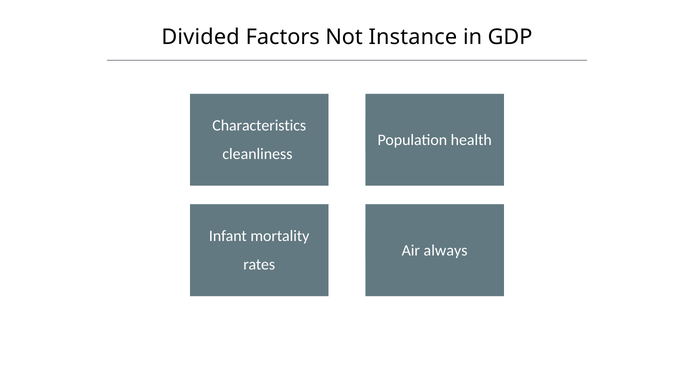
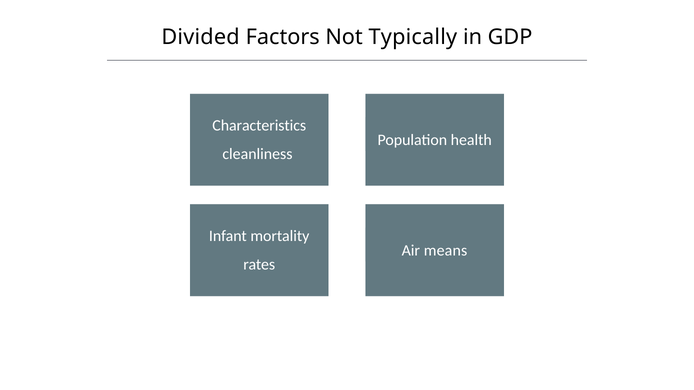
Instance: Instance -> Typically (413, 37)
always: always -> means (446, 251)
